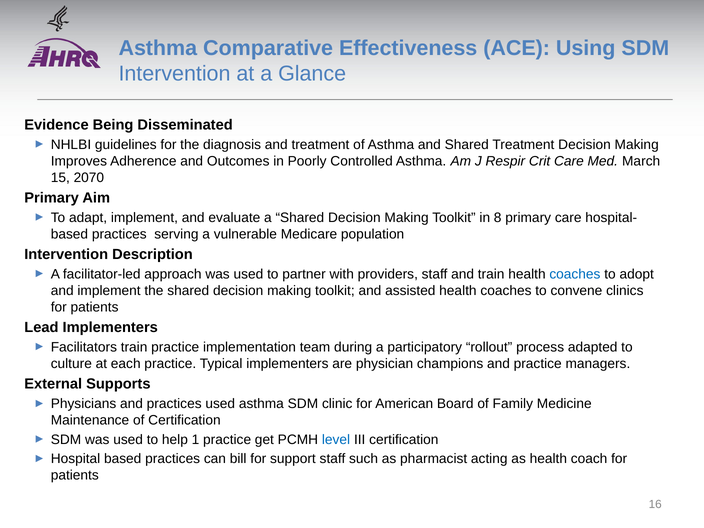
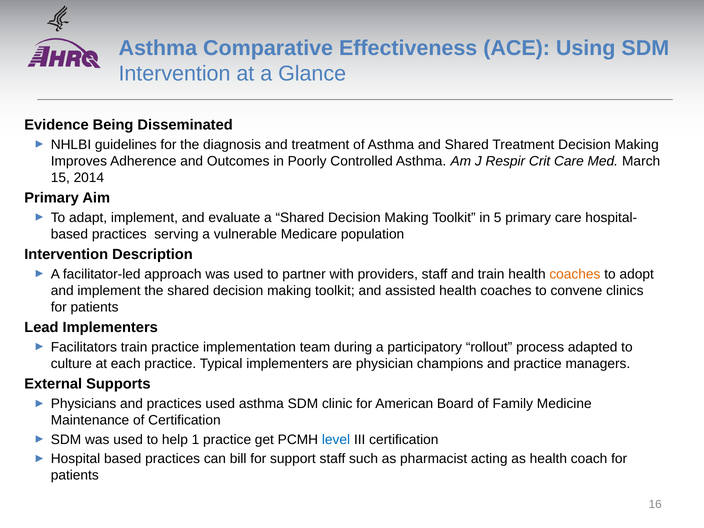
2070: 2070 -> 2014 (89, 178)
8: 8 -> 5 (498, 218)
coaches colour: blue -> orange (575, 274)
